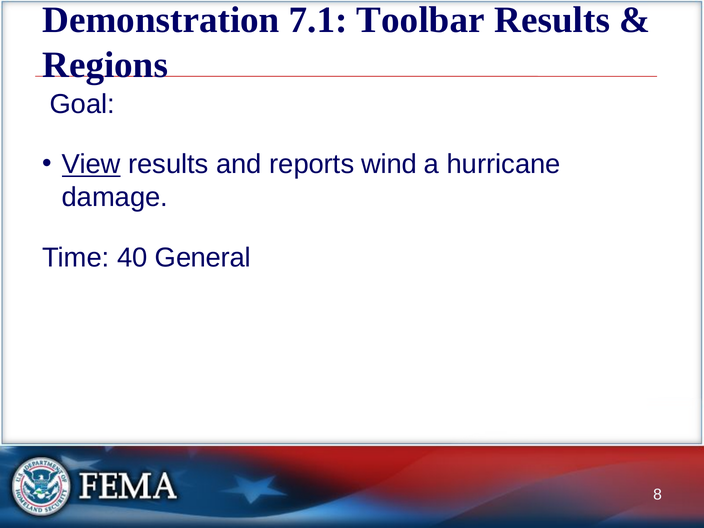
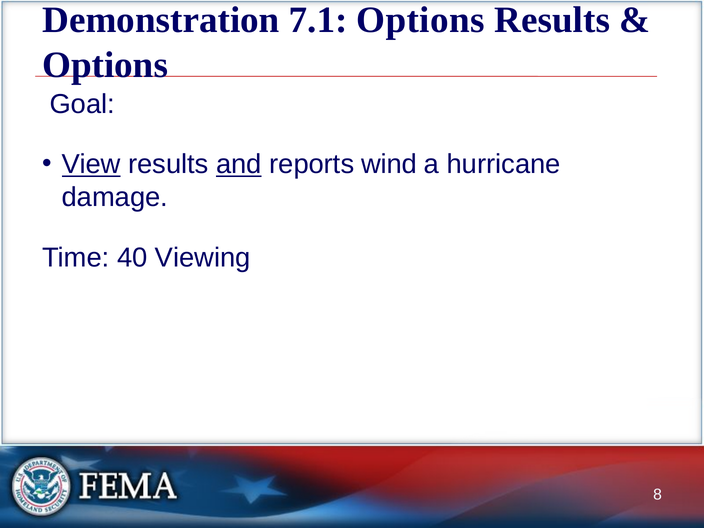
7.1 Toolbar: Toolbar -> Options (420, 20)
Regions: Regions -> Options (105, 65)
and underline: none -> present (239, 164)
General: General -> Viewing (203, 258)
